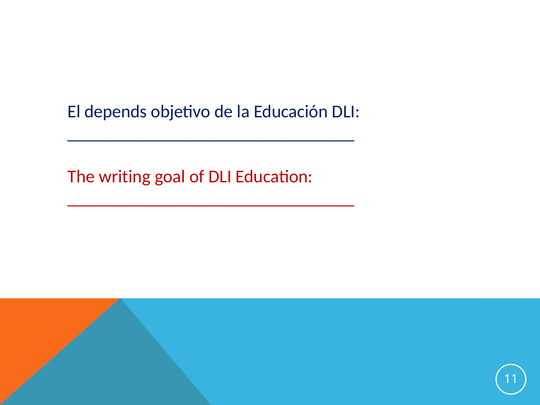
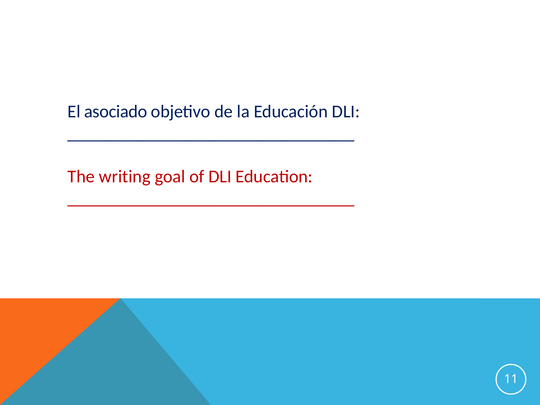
depends: depends -> asociado (116, 112)
